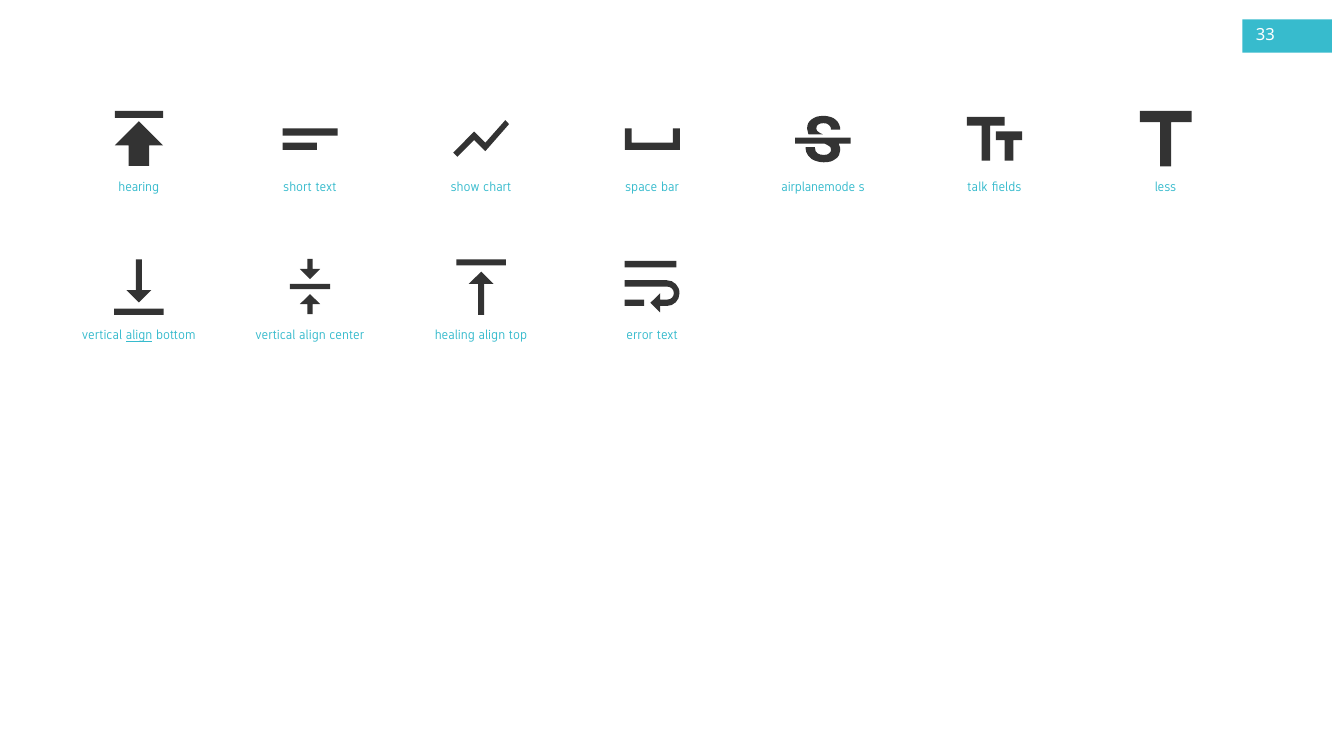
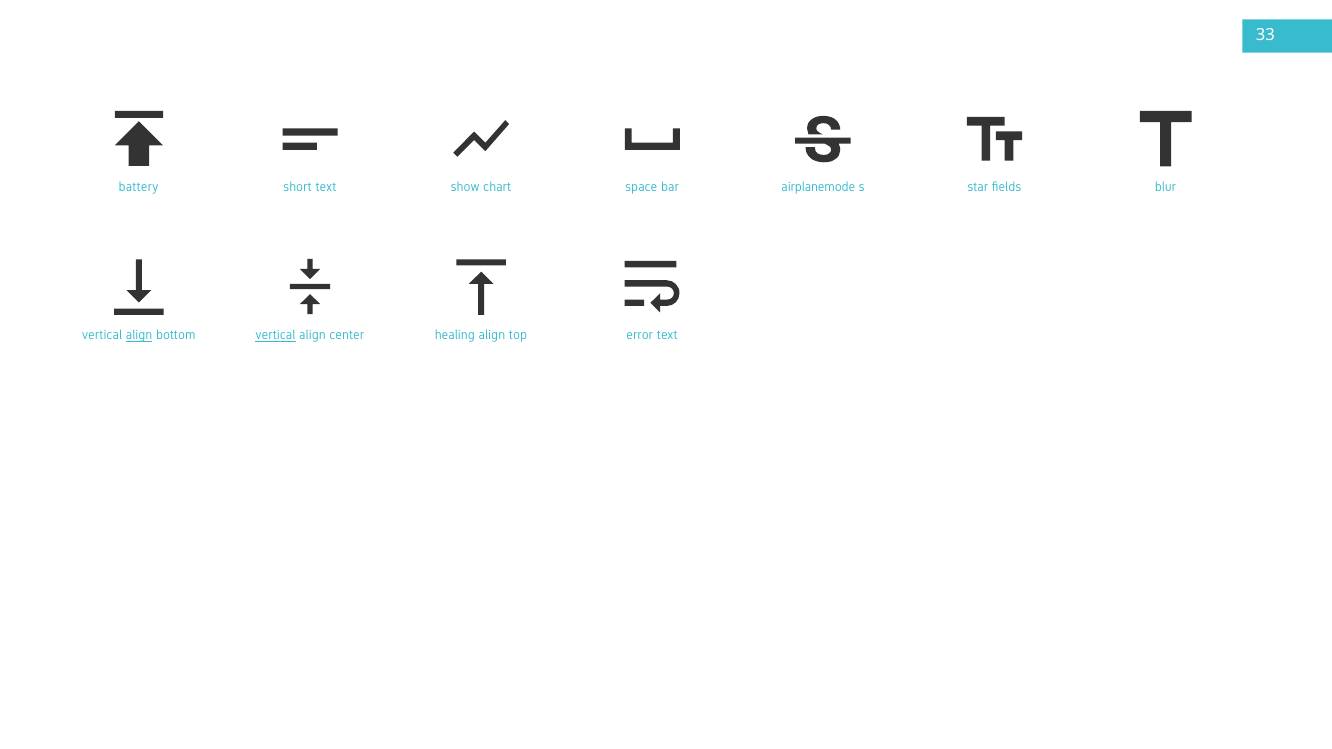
hearing: hearing -> battery (139, 188)
talk: talk -> star (978, 188)
less: less -> blur (1166, 188)
vertical underline: none -> present (275, 336)
